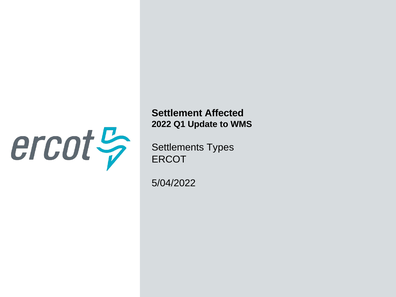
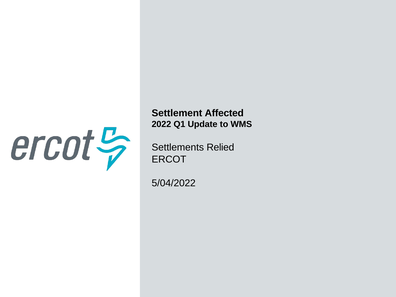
Types: Types -> Relied (220, 147)
